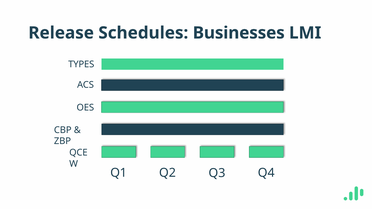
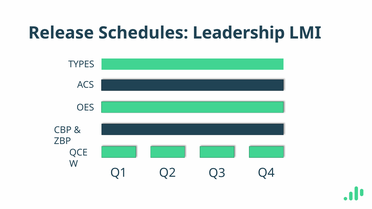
Businesses: Businesses -> Leadership (239, 33)
